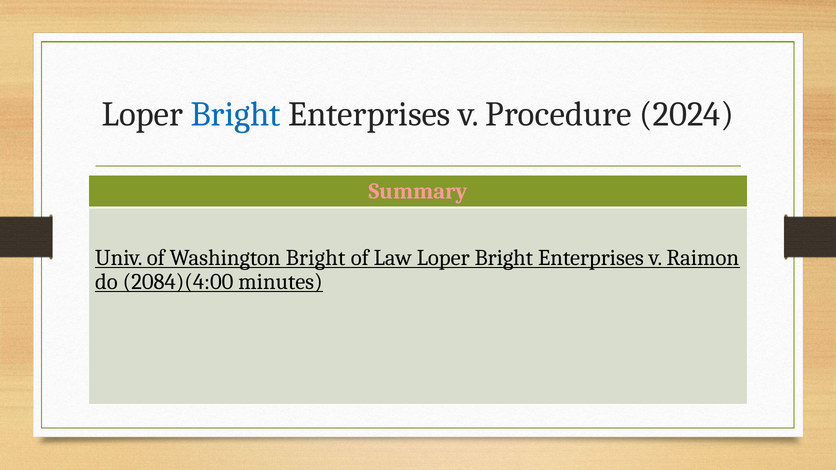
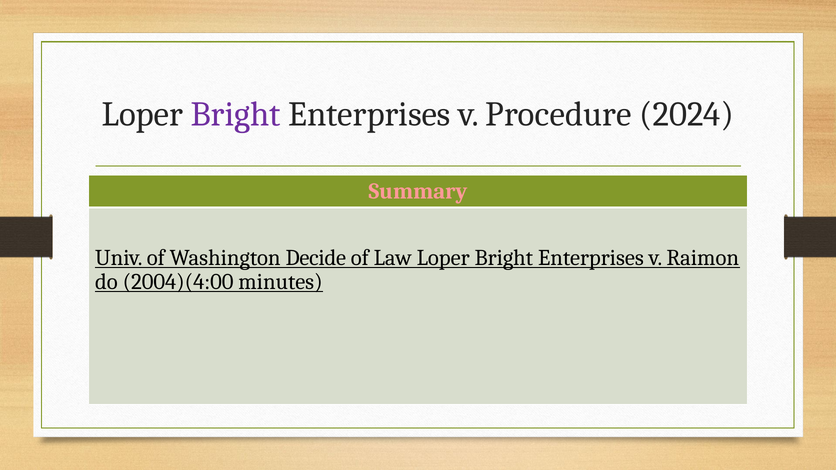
Bright colour: blue -> purple (236, 114)
Washington Bright: Bright -> Decide (316, 258)
2084)(4:00: 2084)(4:00 -> 2004)(4:00 (178, 282)
